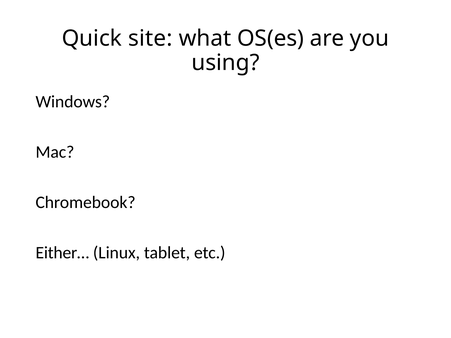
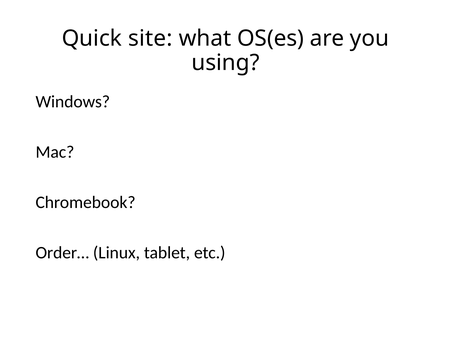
Either…: Either… -> Order… (62, 253)
